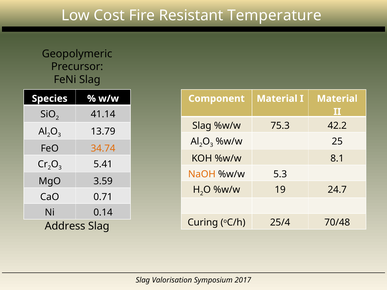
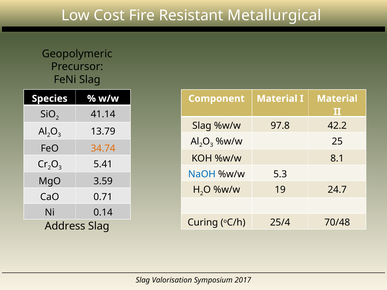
Temperature: Temperature -> Metallurgical (274, 15)
75.3: 75.3 -> 97.8 (280, 126)
NaOH colour: orange -> blue (202, 174)
